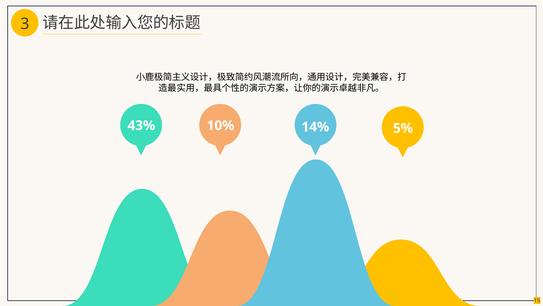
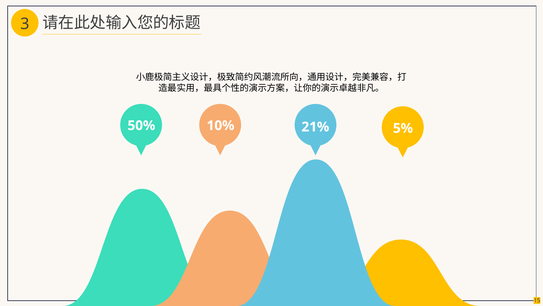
43%: 43% -> 50% (141, 125)
14%: 14% -> 21% (315, 127)
